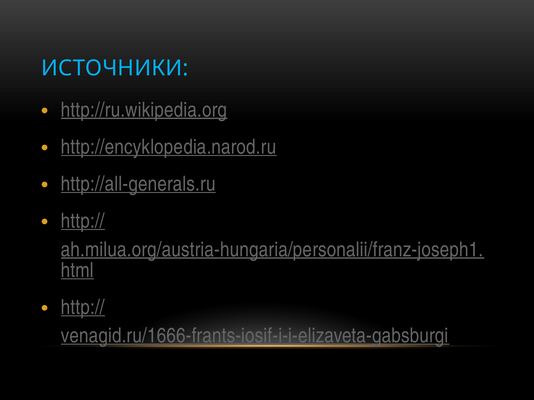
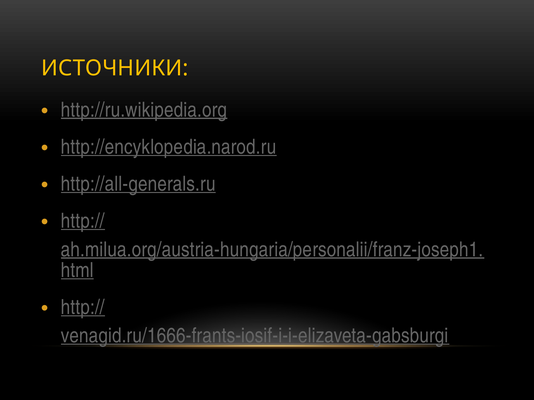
ИСТОЧНИКИ colour: light blue -> yellow (115, 68)
